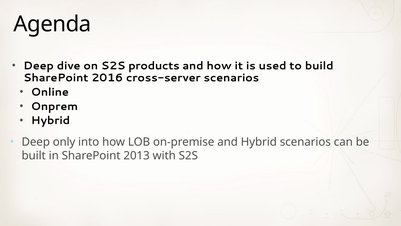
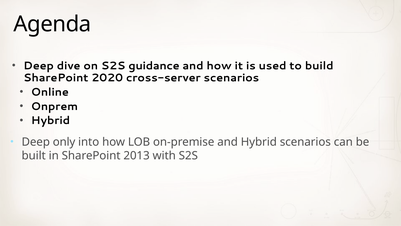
products: products -> guidance (154, 66)
2016: 2016 -> 2020 (107, 78)
